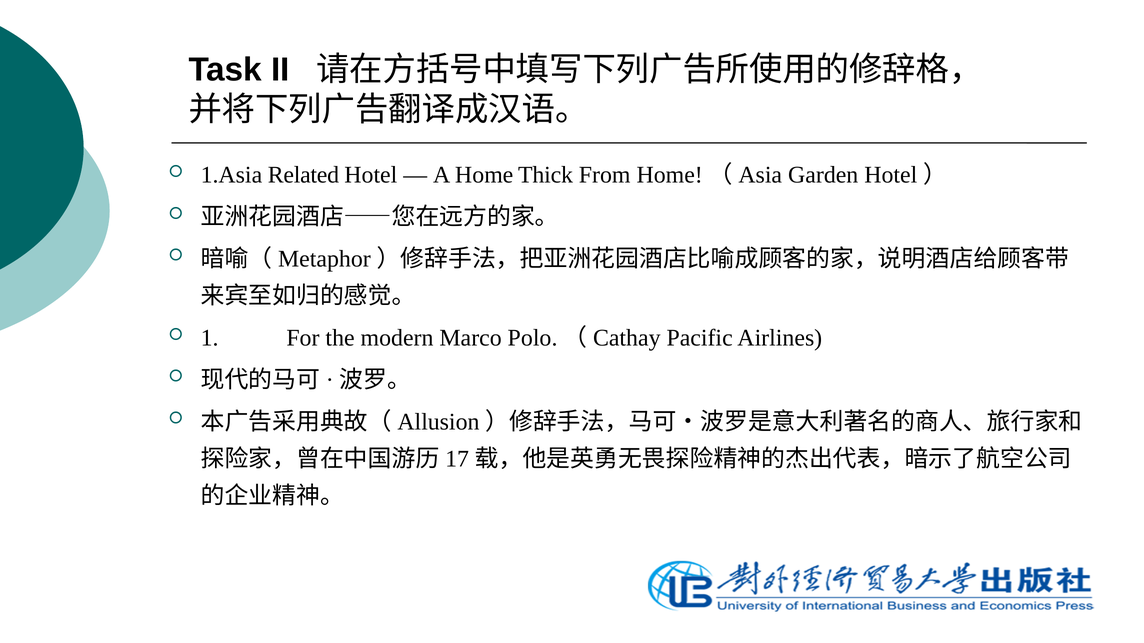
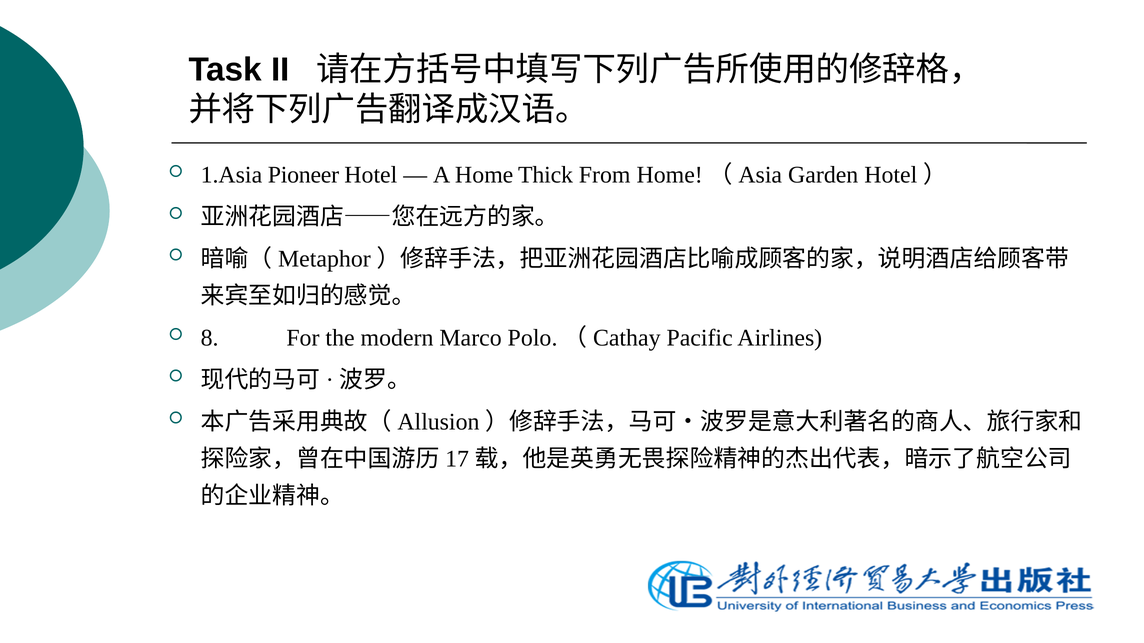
Related: Related -> Pioneer (303, 175)
1: 1 -> 8 (210, 338)
